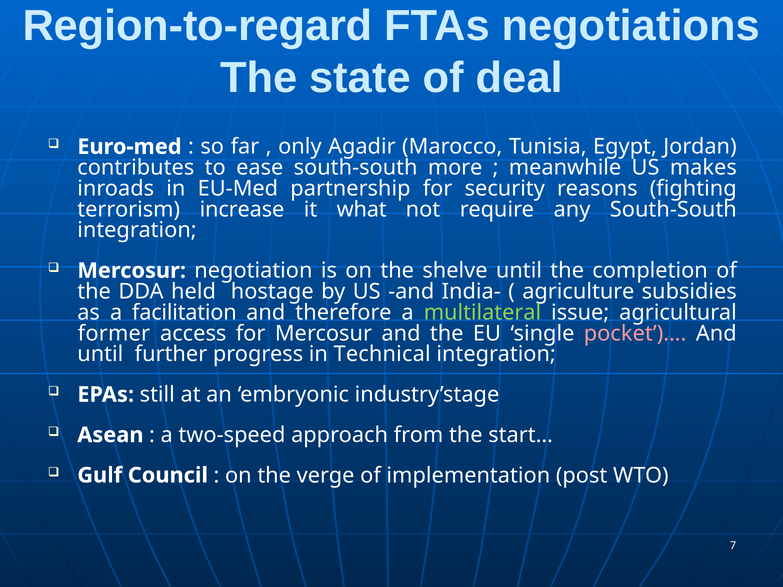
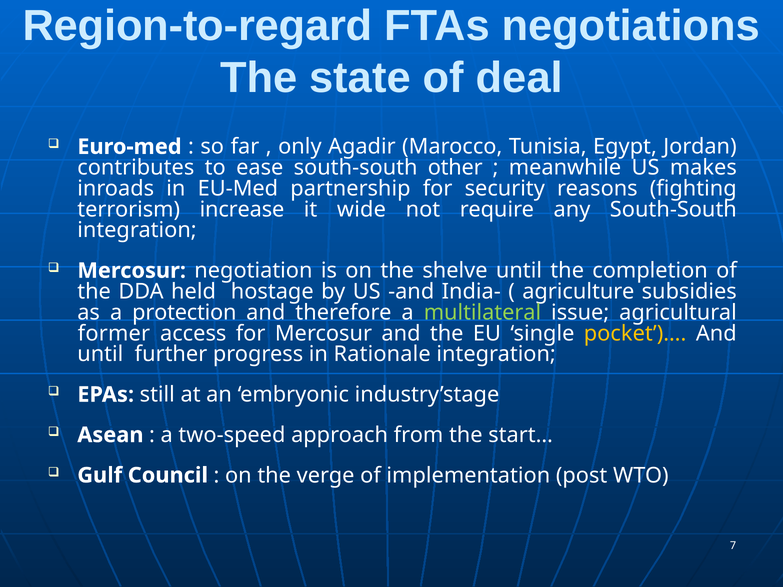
more: more -> other (455, 168)
what: what -> wide (361, 209)
facilitation: facilitation -> protection (184, 313)
pocket’)… colour: pink -> yellow (635, 333)
Technical: Technical -> Rationale (382, 354)
